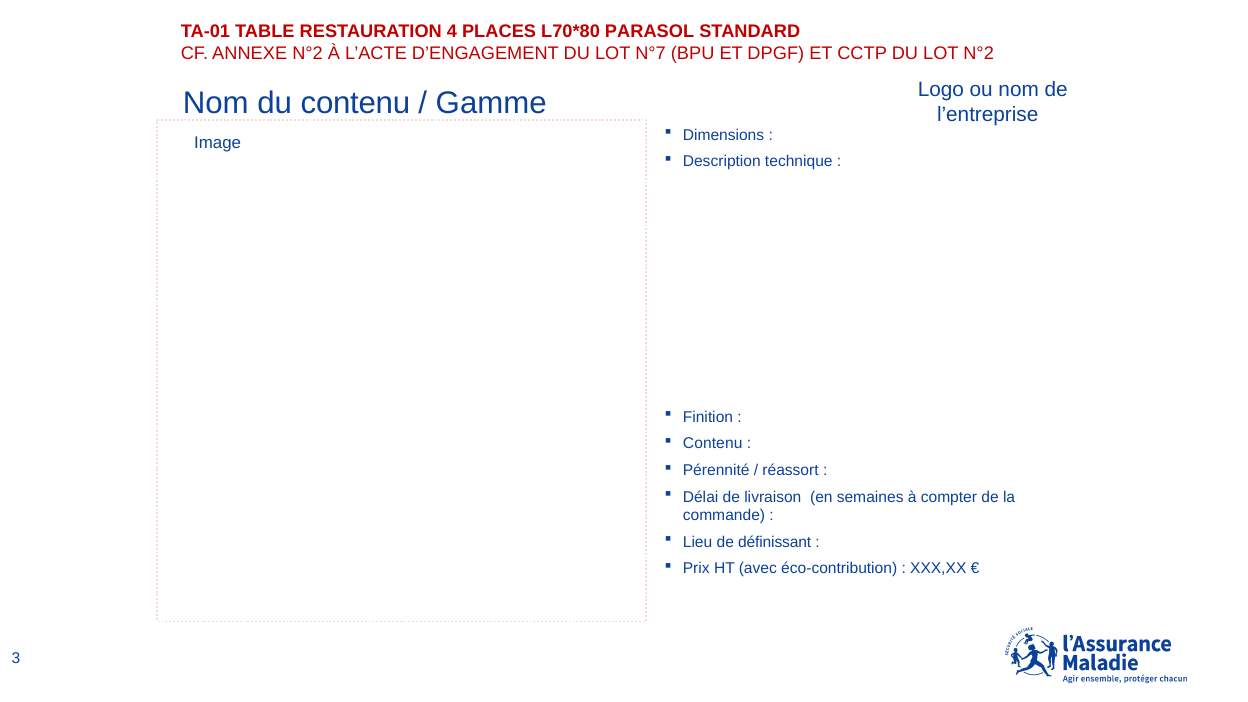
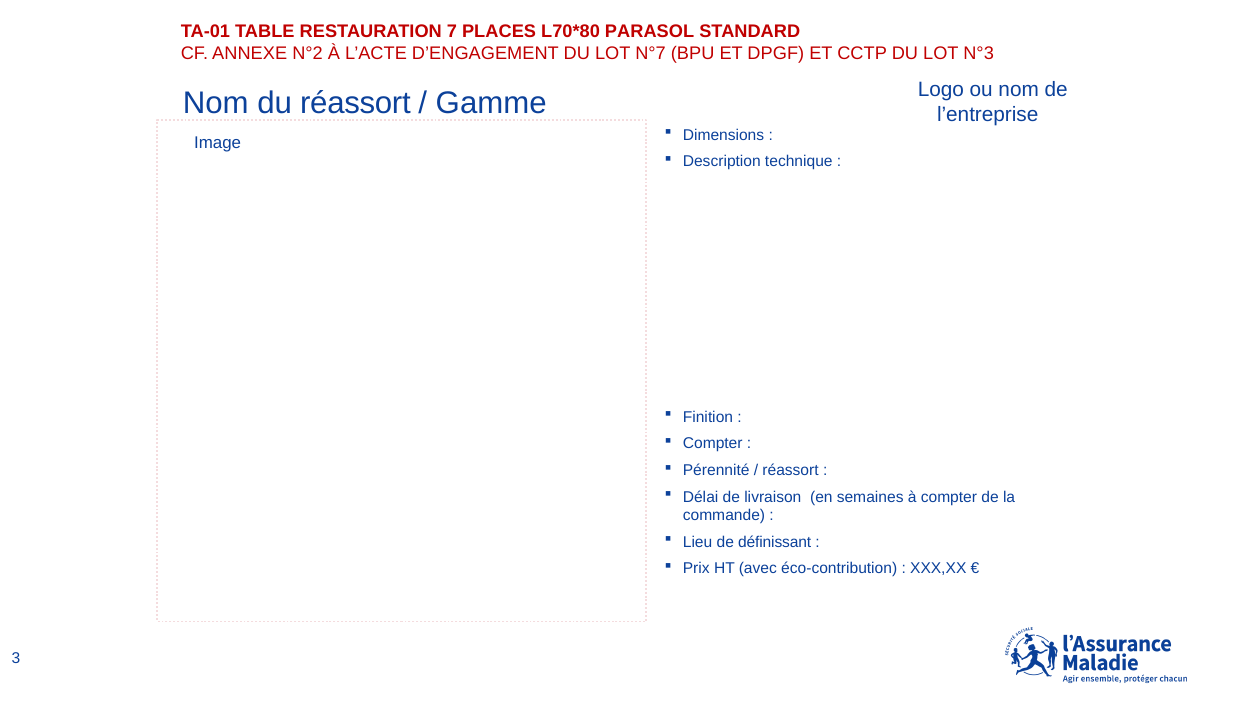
4: 4 -> 7 (452, 32)
LOT N°2: N°2 -> N°3 (979, 54)
du contenu: contenu -> réassort (355, 103)
Contenu: Contenu -> Compter (713, 444)
